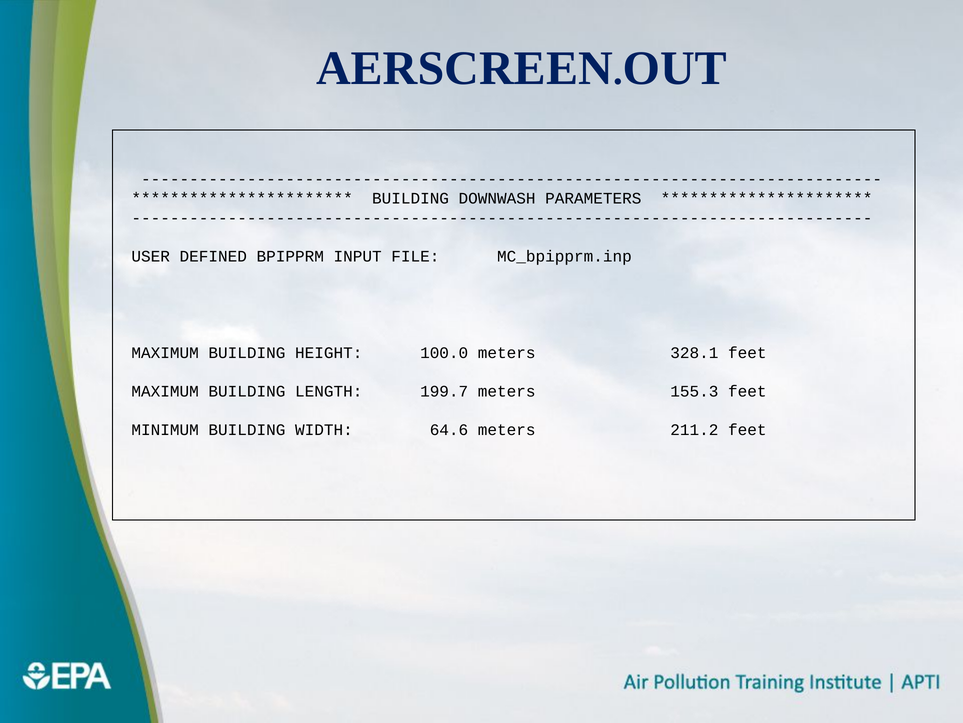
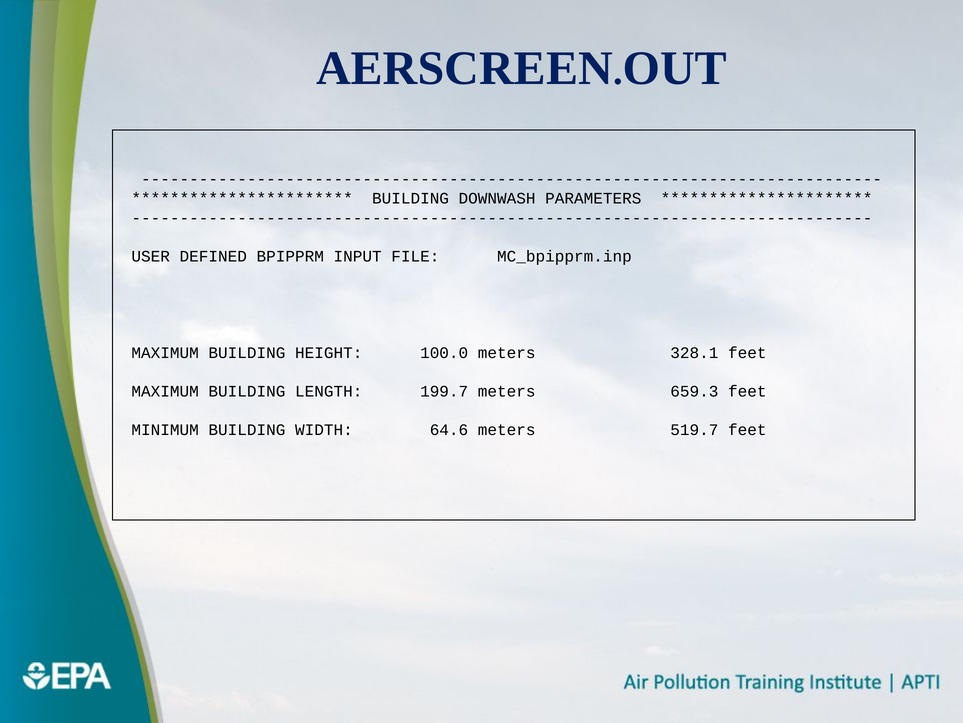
155.3: 155.3 -> 659.3 (694, 391)
211.2: 211.2 -> 519.7 (694, 429)
